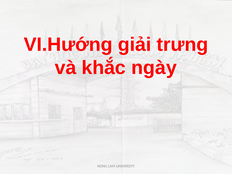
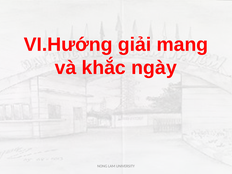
trưng: trưng -> mang (182, 44)
